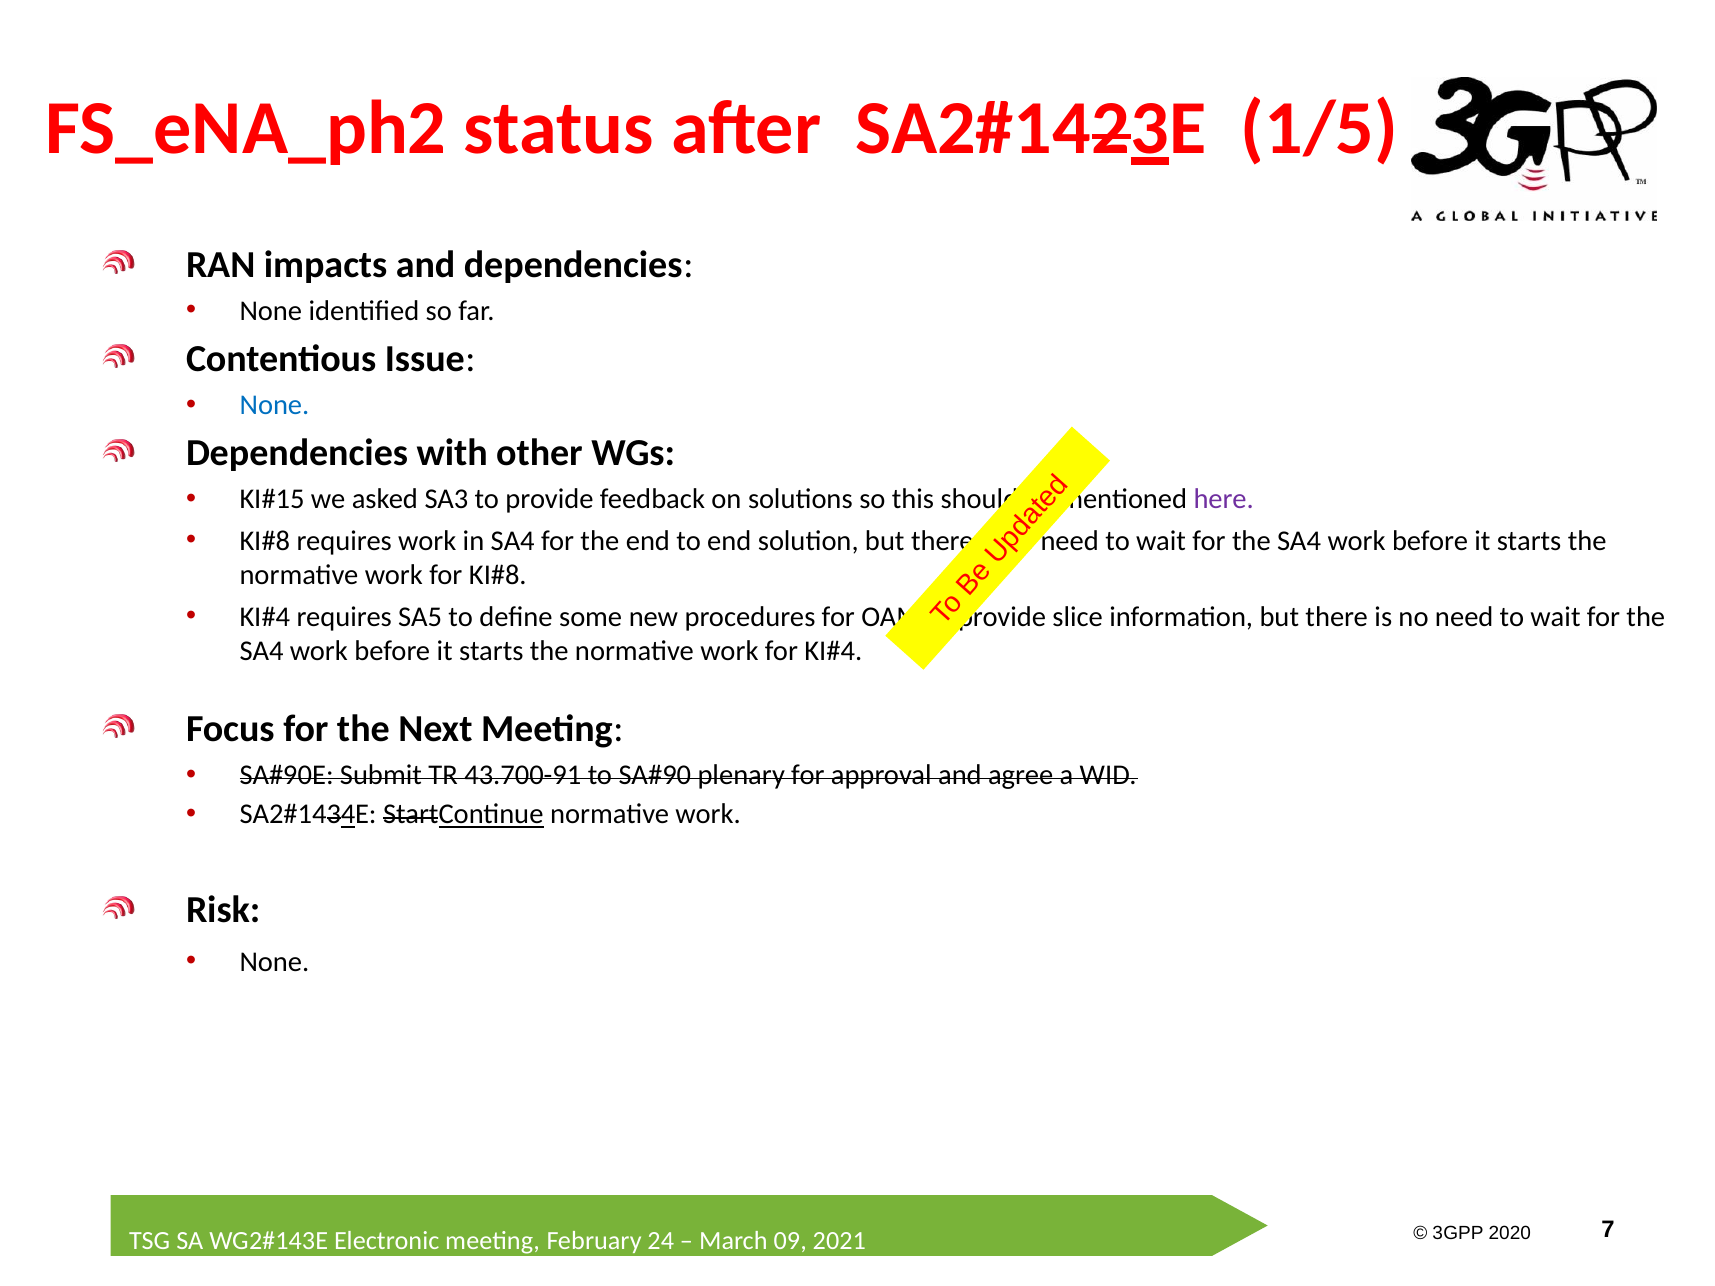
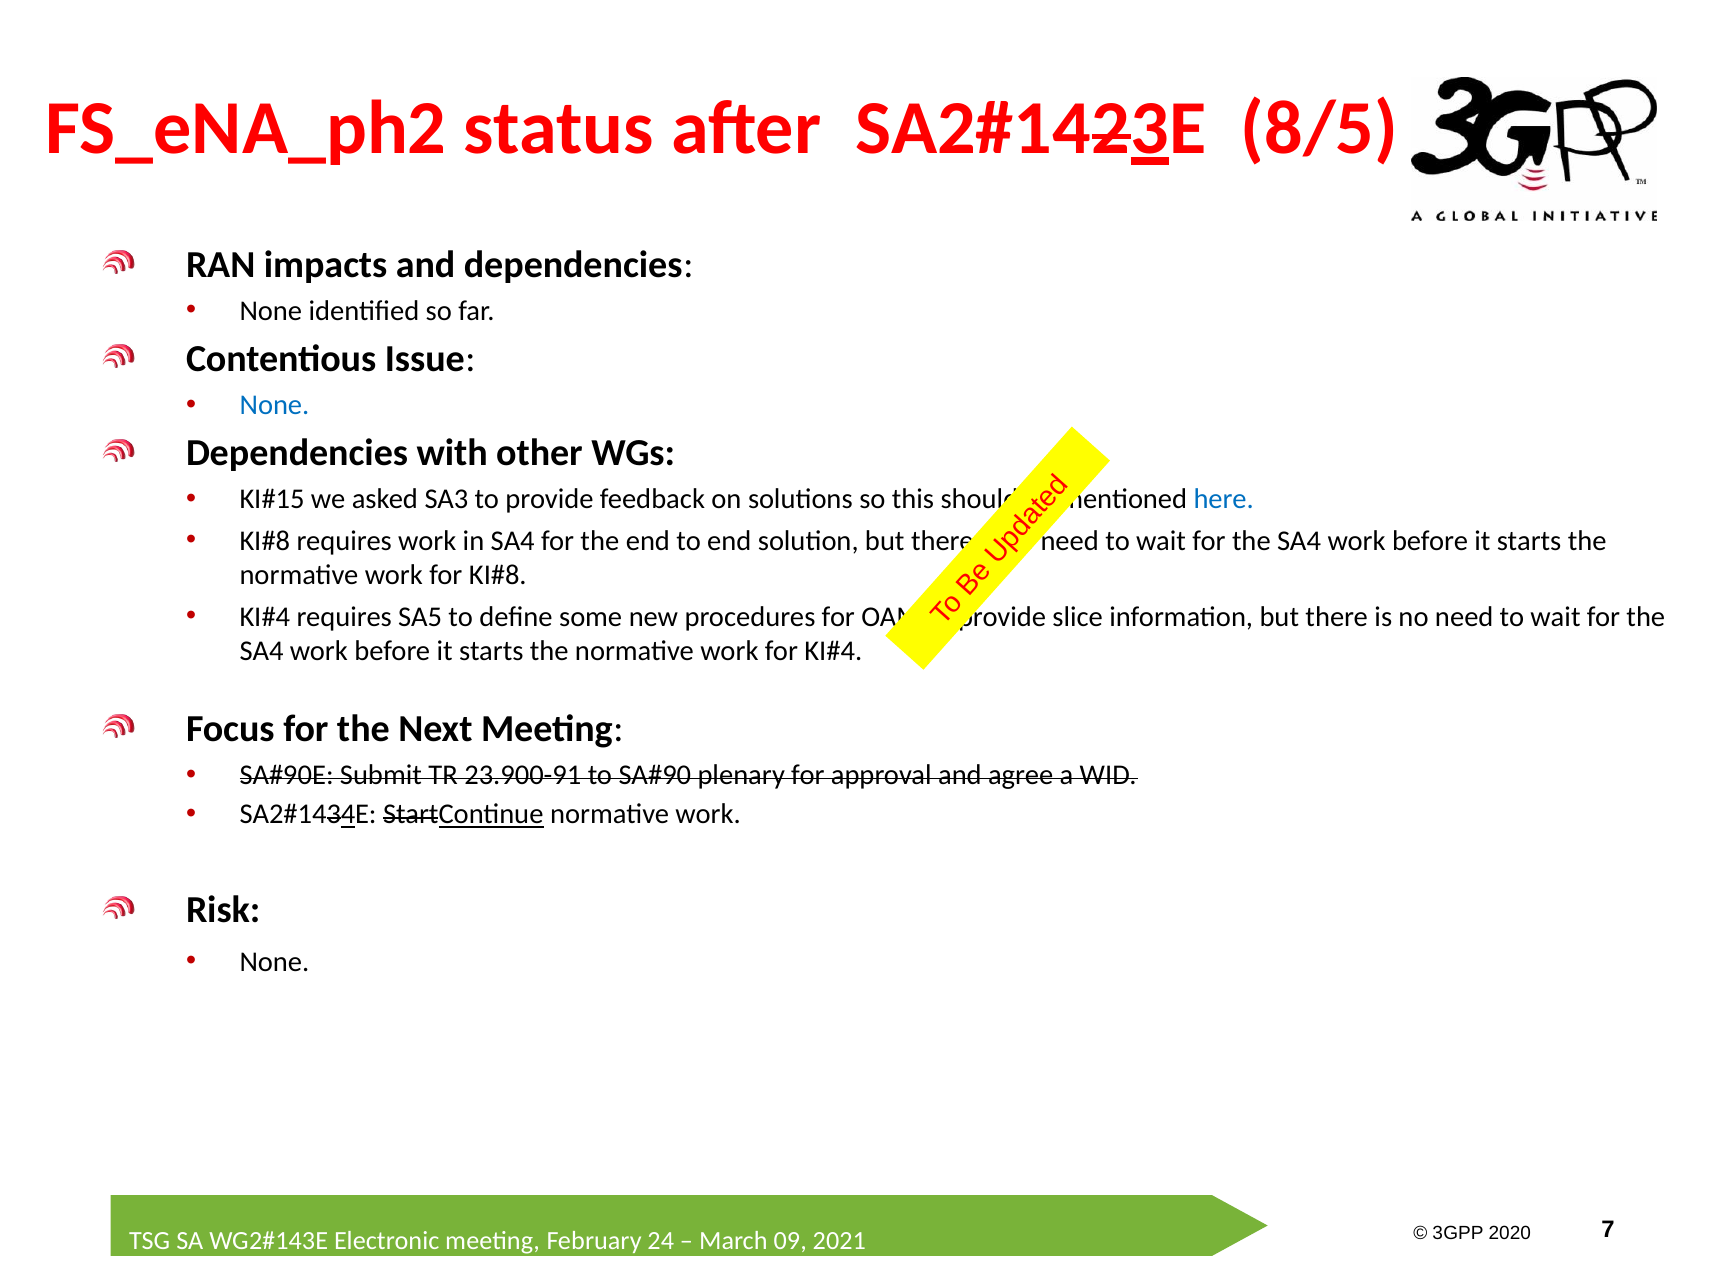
1/5: 1/5 -> 8/5 (1319, 128)
here colour: purple -> blue (1224, 500)
43.700-91: 43.700-91 -> 23.900-91 (523, 775)
